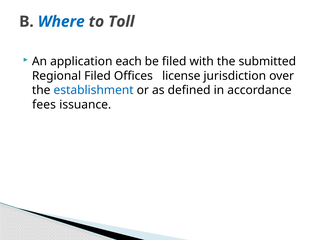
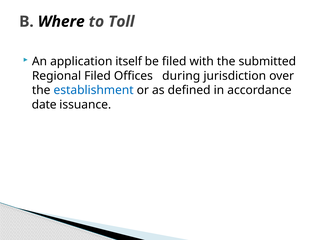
Where colour: blue -> black (61, 22)
each: each -> itself (129, 61)
license: license -> during (181, 76)
fees: fees -> date (44, 105)
